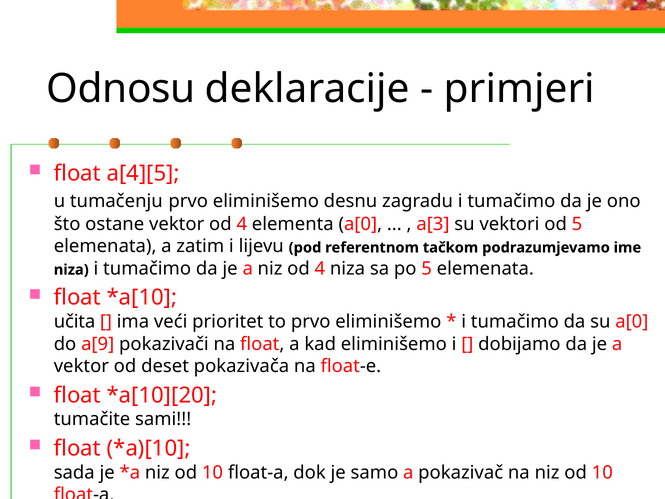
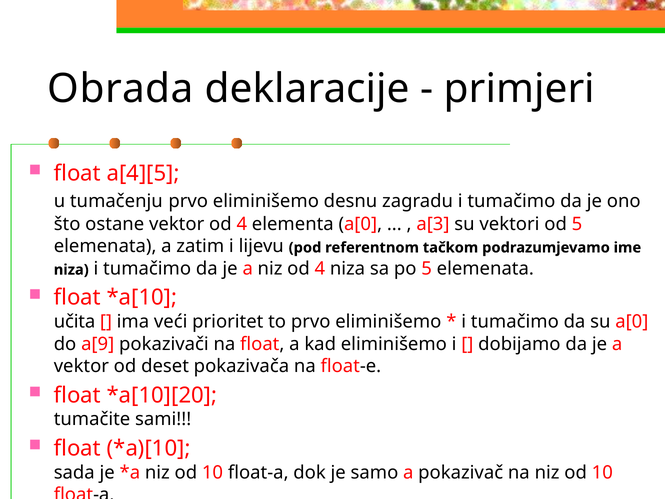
Odnosu: Odnosu -> Obrada (121, 89)
